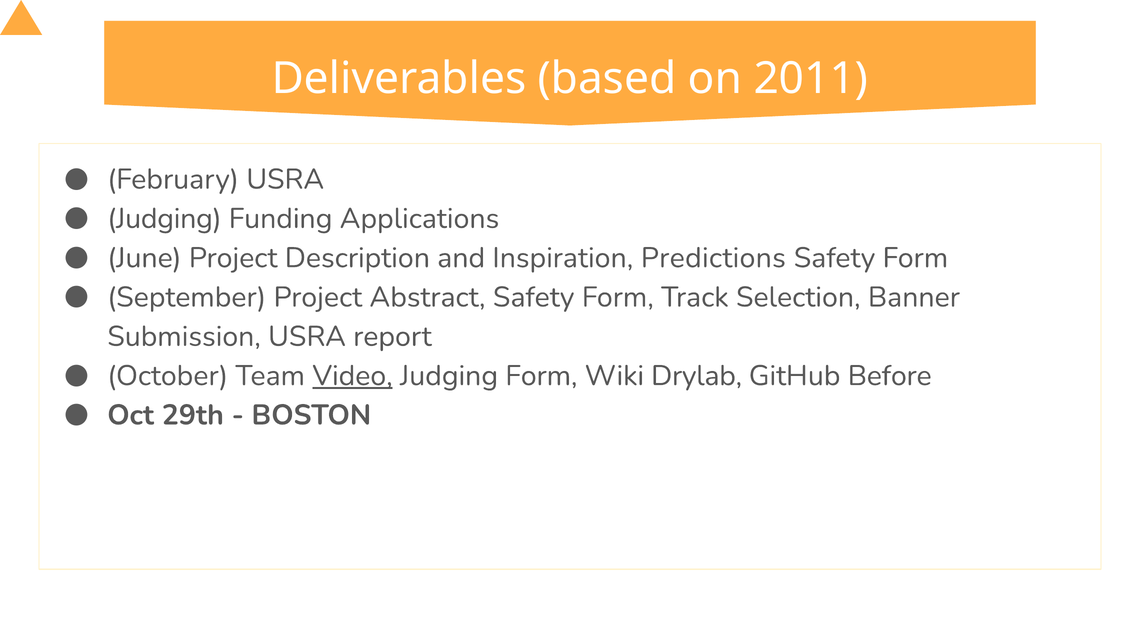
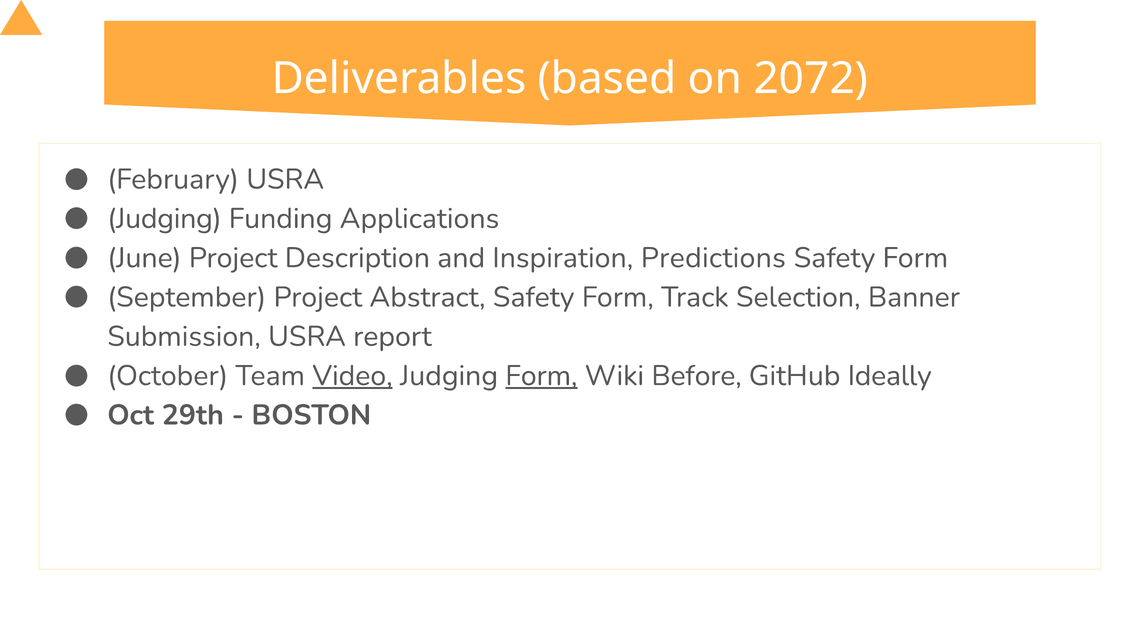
2011: 2011 -> 2072 (811, 79)
Form underline: none -> present (541, 376)
Drylab: Drylab -> Before (697, 376)
Before: Before -> Ideally (890, 376)
